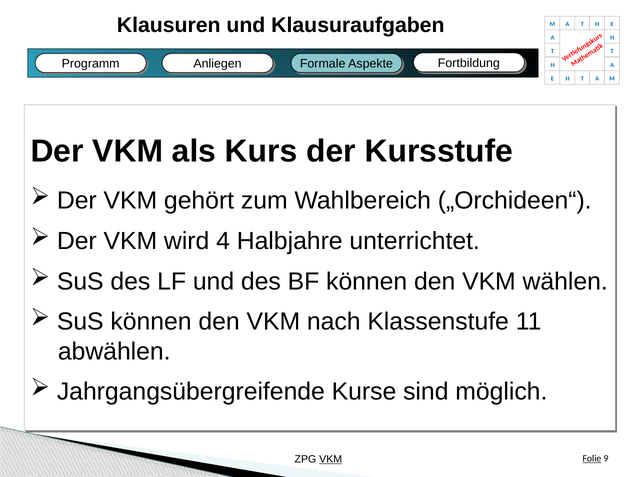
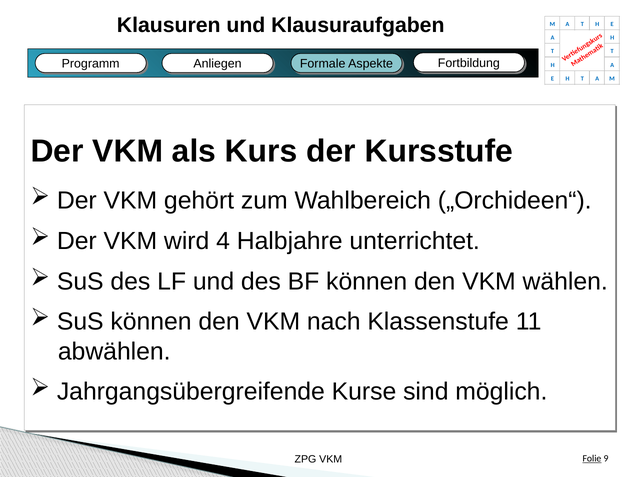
VKM underline: present -> none (331, 460)
